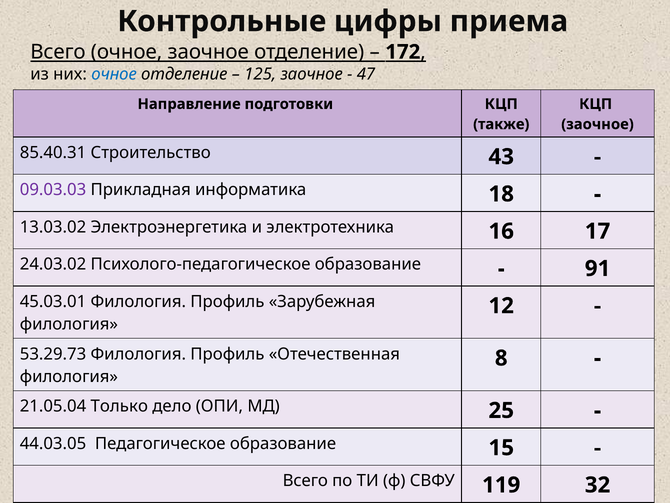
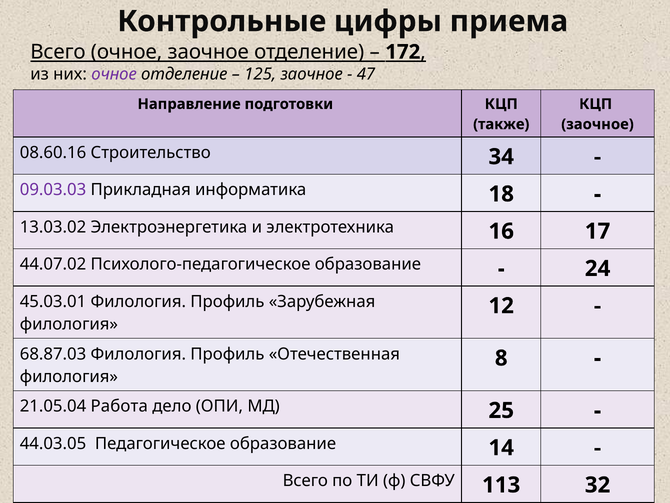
очное colour: blue -> purple (114, 74)
85.40.31: 85.40.31 -> 08.60.16 (53, 152)
43: 43 -> 34 (501, 157)
24.03.02: 24.03.02 -> 44.07.02 (53, 264)
91: 91 -> 24 (598, 268)
53.29.73: 53.29.73 -> 68.87.03 (53, 354)
Только: Только -> Работа (119, 406)
15: 15 -> 14 (501, 447)
119: 119 -> 113 (501, 485)
